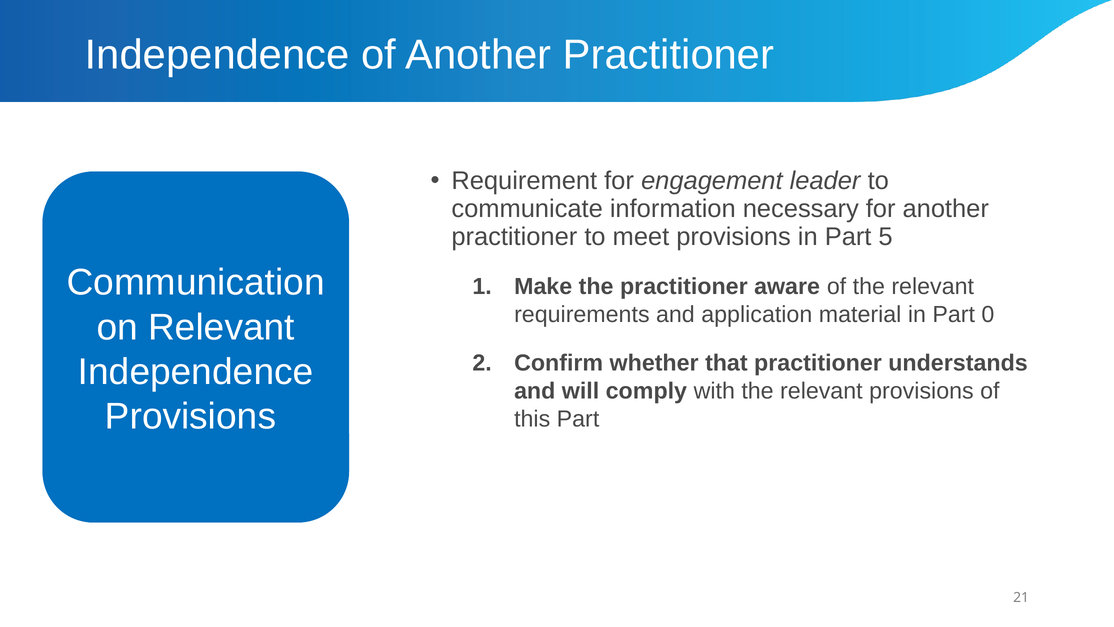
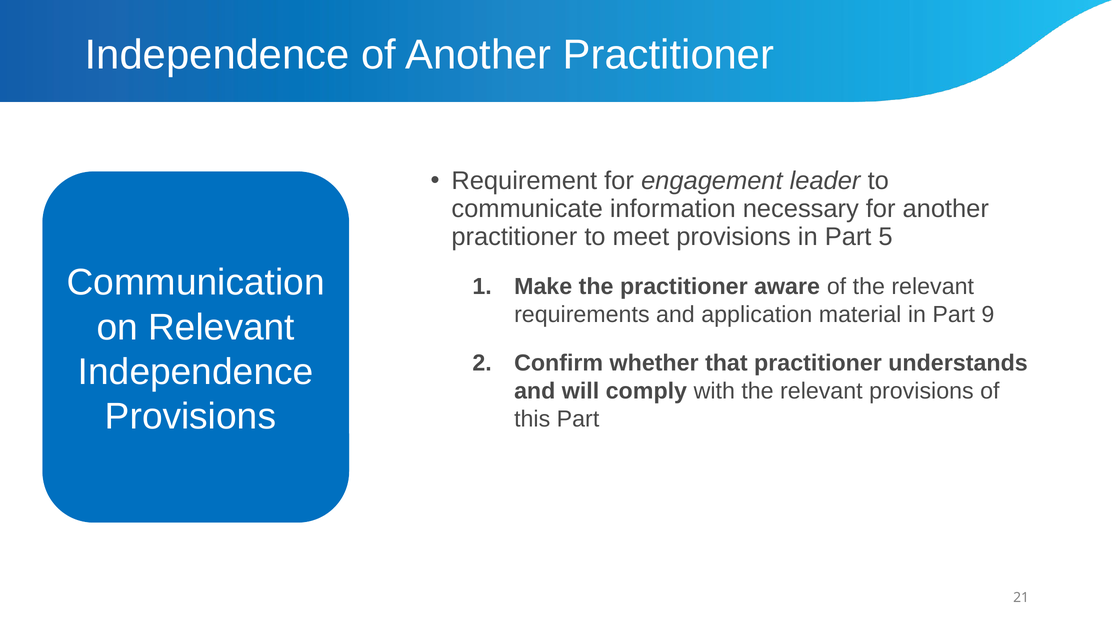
0: 0 -> 9 (988, 314)
